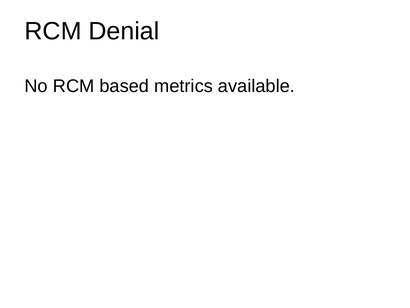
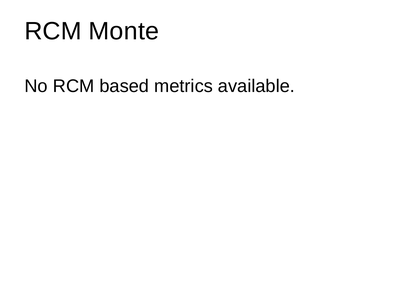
Denial: Denial -> Monte (124, 31)
